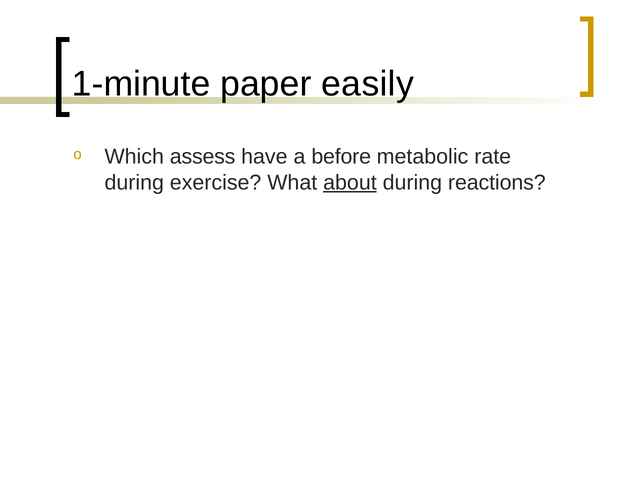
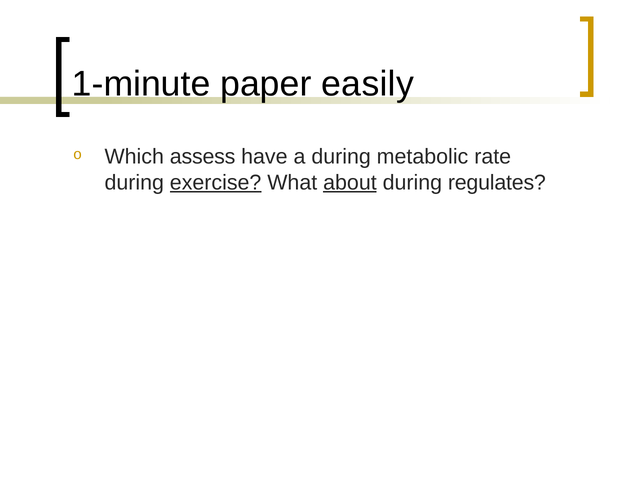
a before: before -> during (341, 157)
exercise underline: none -> present (216, 182)
reactions: reactions -> regulates (497, 182)
